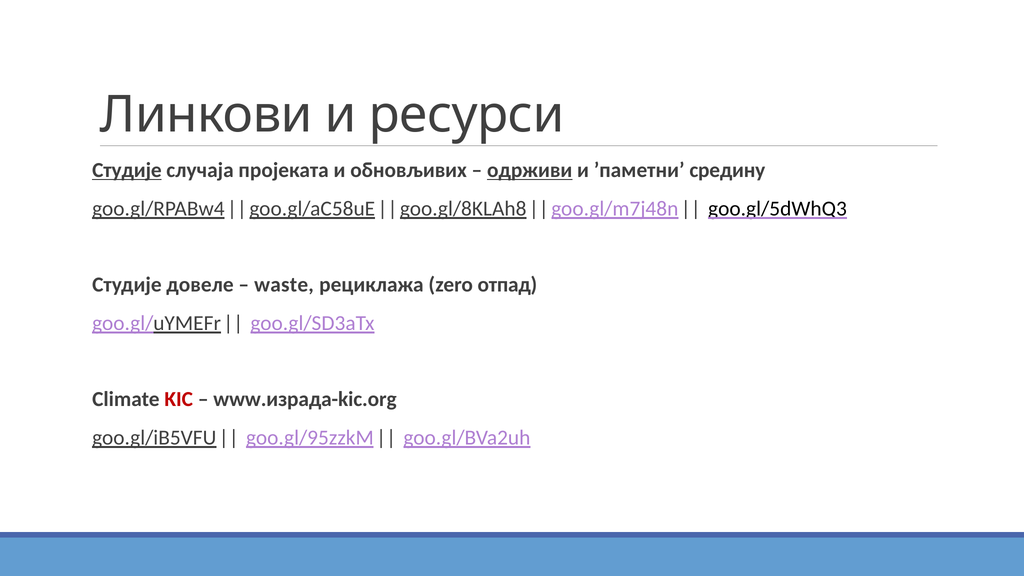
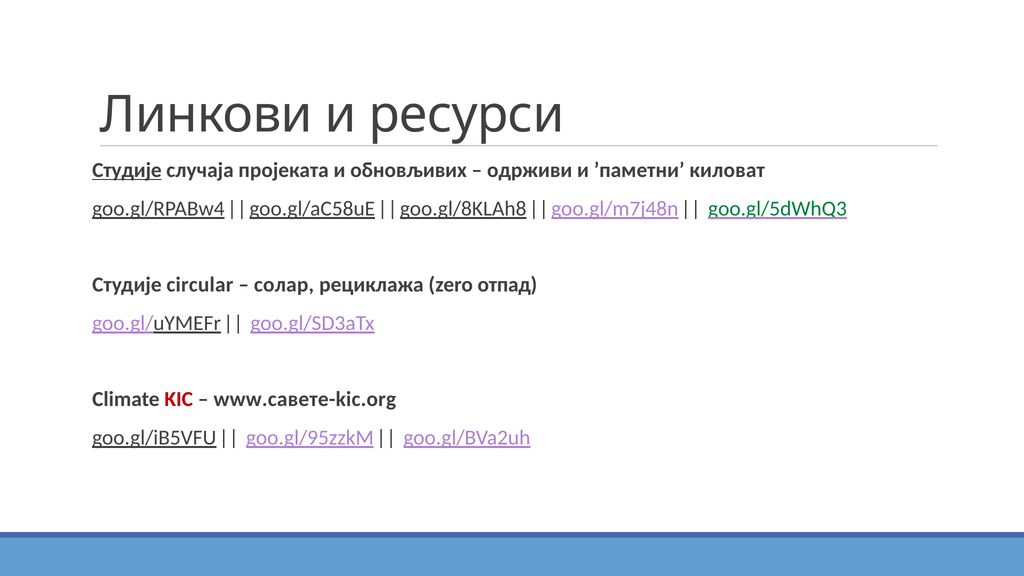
одрживи underline: present -> none (530, 170)
средину: средину -> киловат (727, 170)
goo.gl/5dWhQ3 colour: black -> green (777, 209)
довеле: довеле -> circular (200, 285)
waste: waste -> солар (284, 285)
www.израда-kic.org: www.израда-kic.org -> www.савете-kic.org (305, 399)
